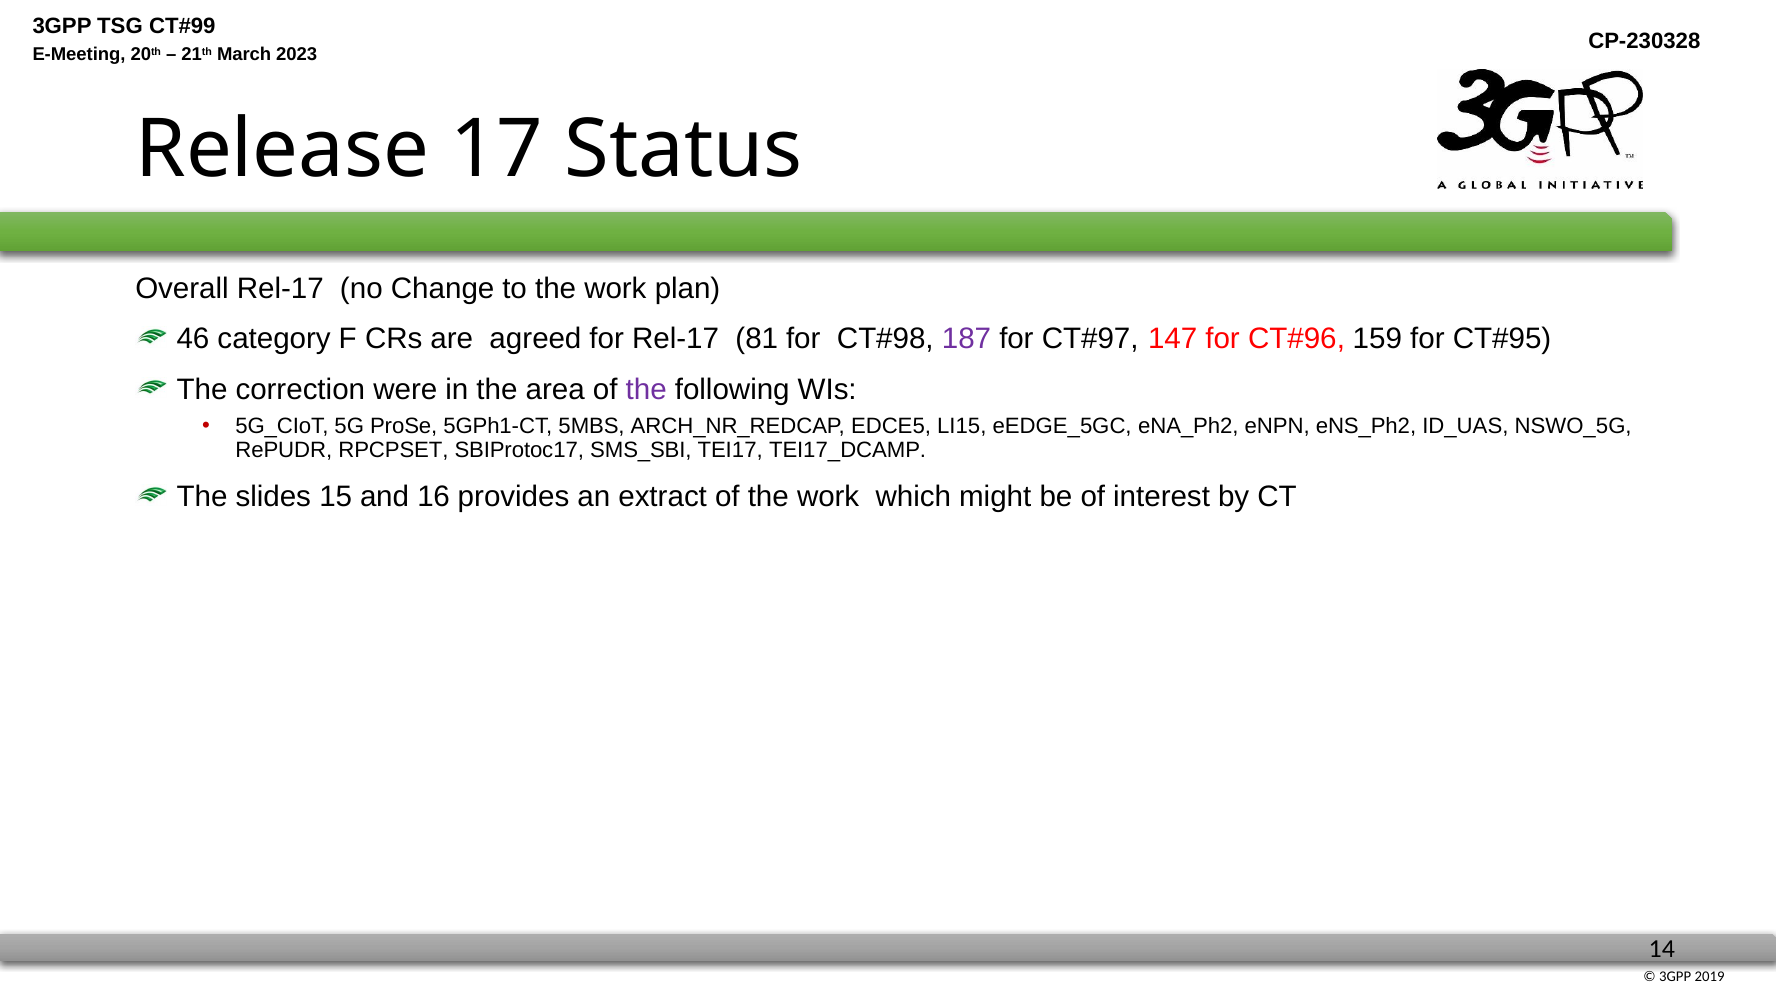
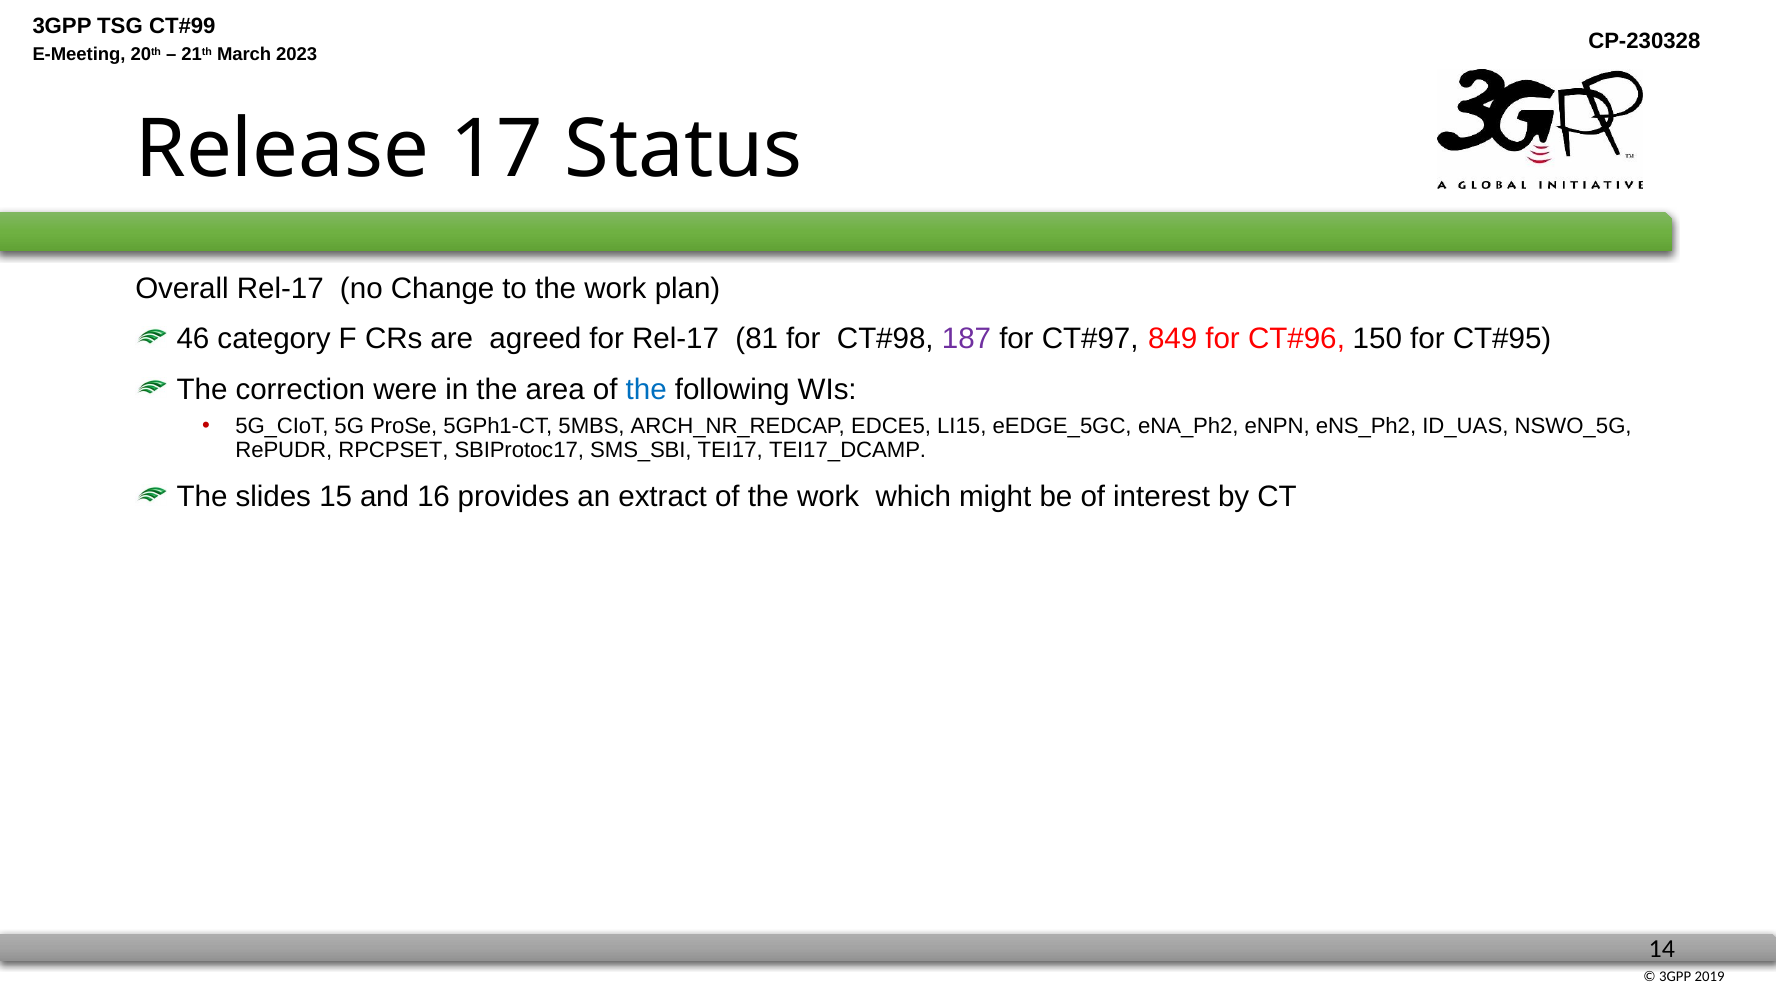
147: 147 -> 849 (1173, 339)
159: 159 -> 150 (1377, 339)
the colour: purple -> blue (646, 389)
